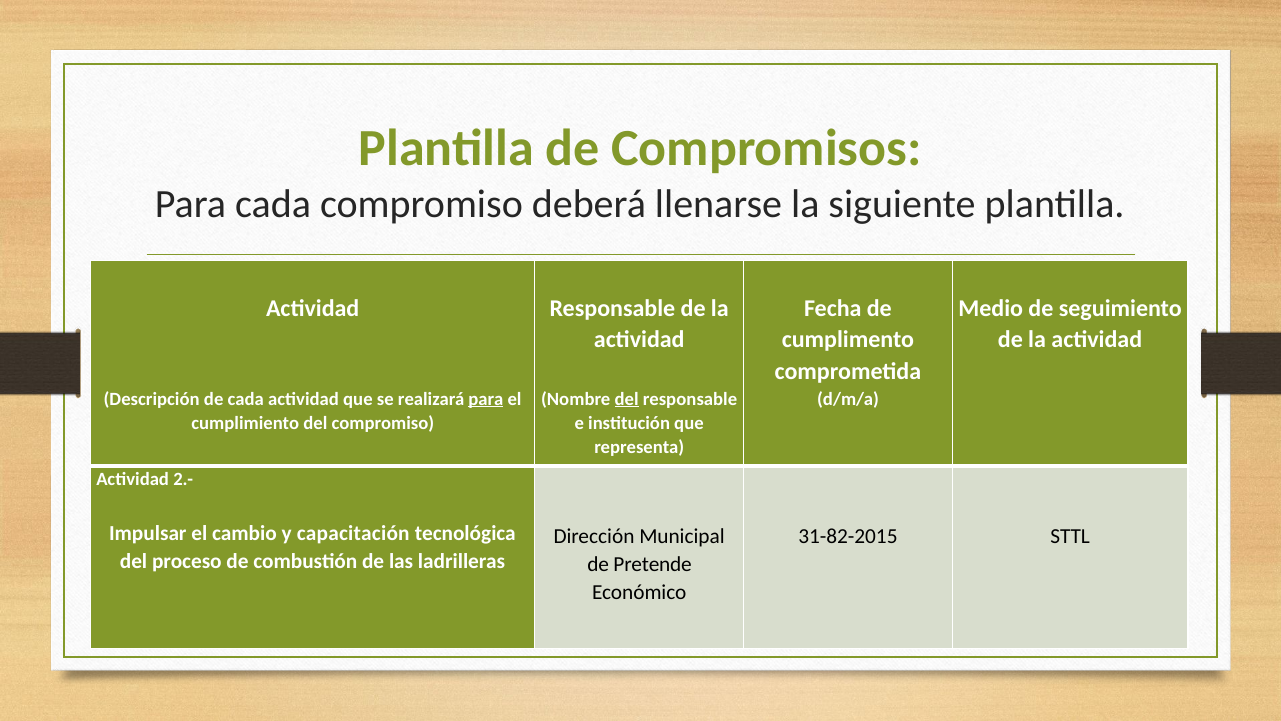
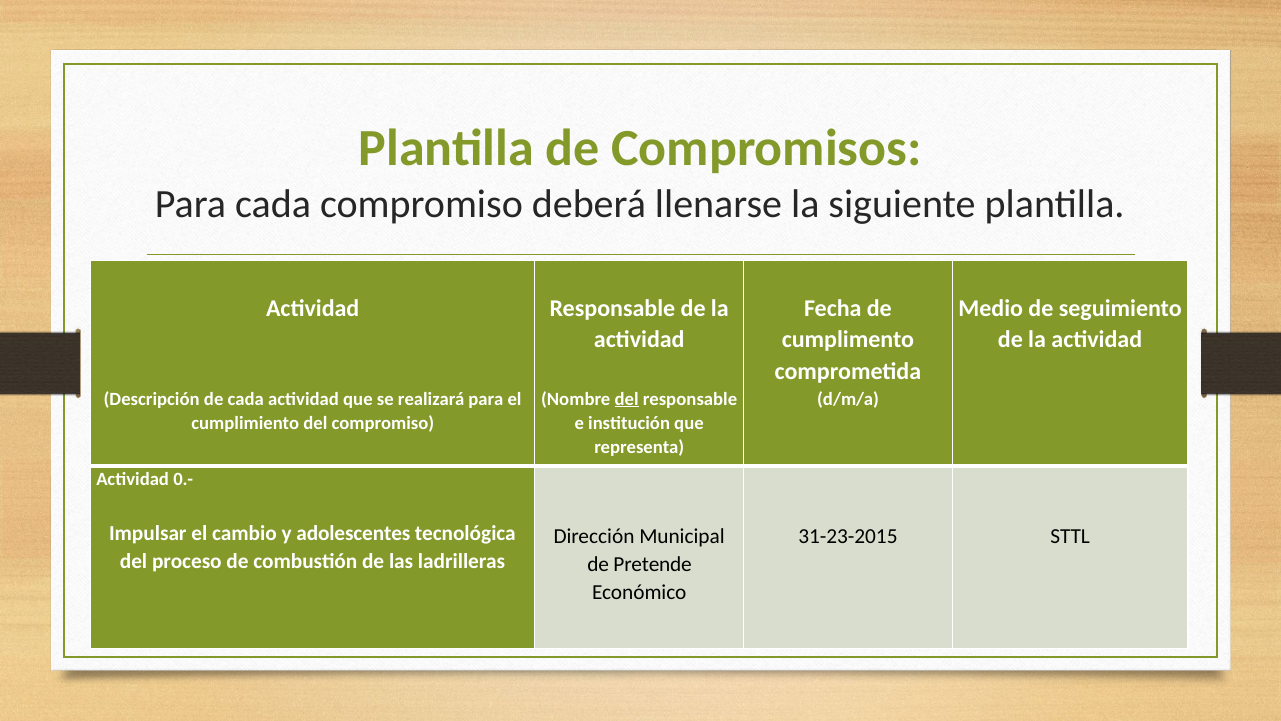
para underline: present -> none (486, 399)
2.-: 2.- -> 0.- (183, 479)
capacitación: capacitación -> adolescentes (353, 533)
31-82-2015: 31-82-2015 -> 31-23-2015 (848, 536)
